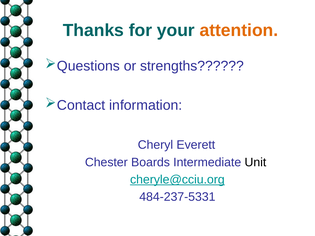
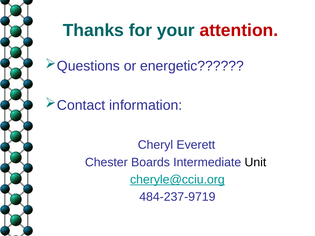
attention colour: orange -> red (239, 30)
strengths: strengths -> energetic (192, 66)
484-237-5331: 484-237-5331 -> 484-237-9719 (177, 197)
